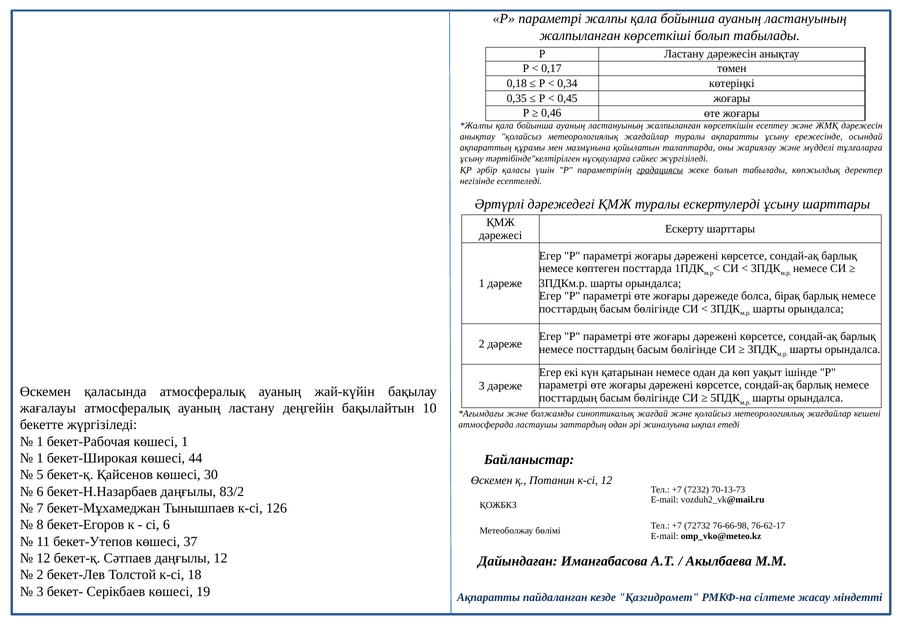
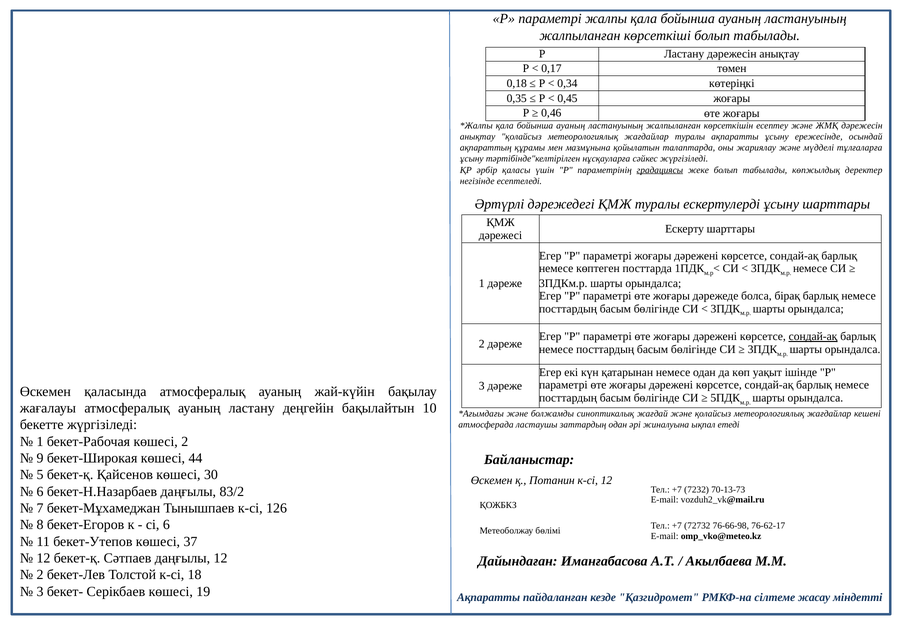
сондай-ақ underline: none -> present (813, 336)
көшесі 1: 1 -> 2 (185, 441)
1: 1 -> 9 (40, 458)
